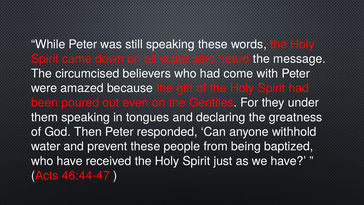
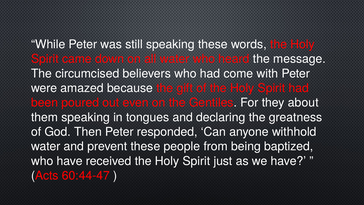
under: under -> about (303, 103)
46:44-47: 46:44-47 -> 60:44-47 (86, 175)
